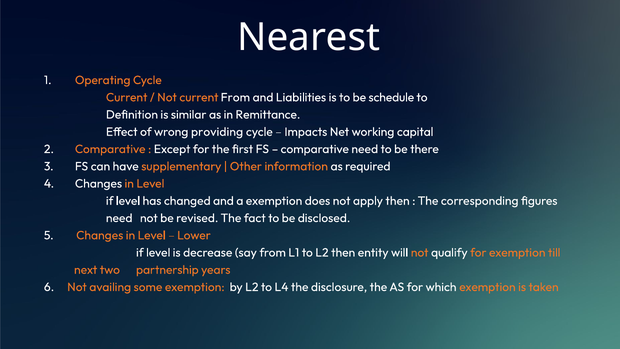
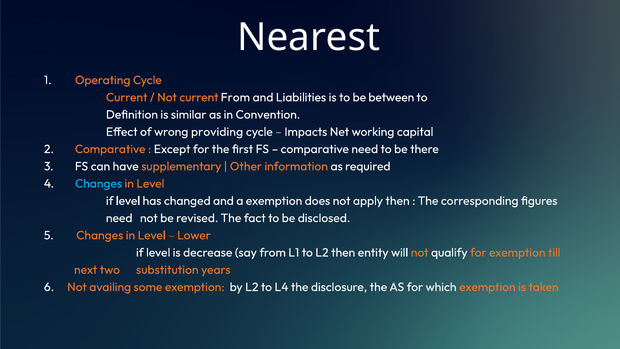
schedule: schedule -> between (391, 97)
Remittance: Remittance -> Convention (268, 115)
Changes colour: white -> light blue (98, 183)
partnership: partnership -> substitution (167, 270)
